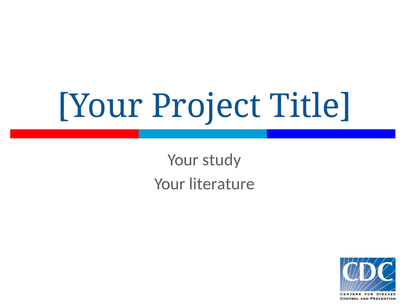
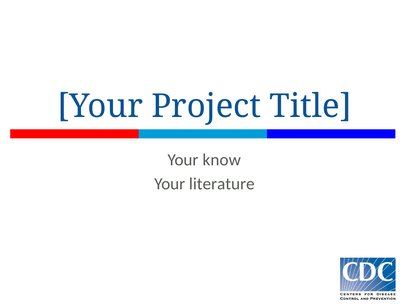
study: study -> know (222, 160)
